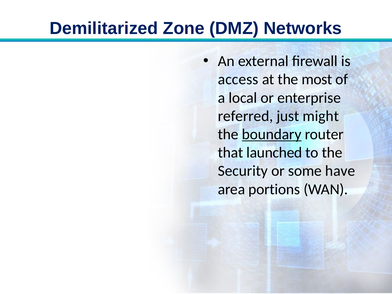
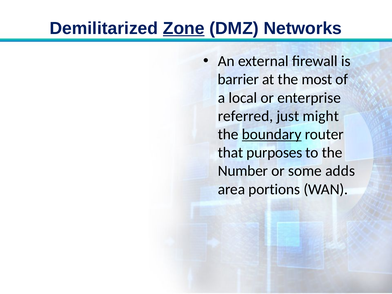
Zone underline: none -> present (184, 28)
access: access -> barrier (238, 79)
launched: launched -> purposes (274, 153)
Security: Security -> Number (243, 171)
have: have -> adds (340, 171)
